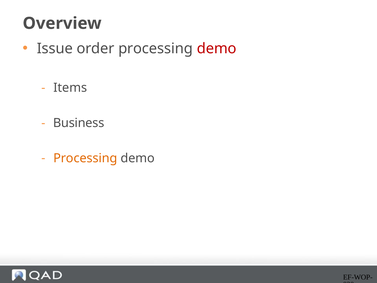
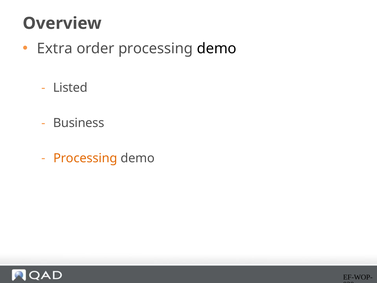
Issue: Issue -> Extra (55, 48)
demo colour: red -> black (217, 48)
Items: Items -> Listed (70, 88)
